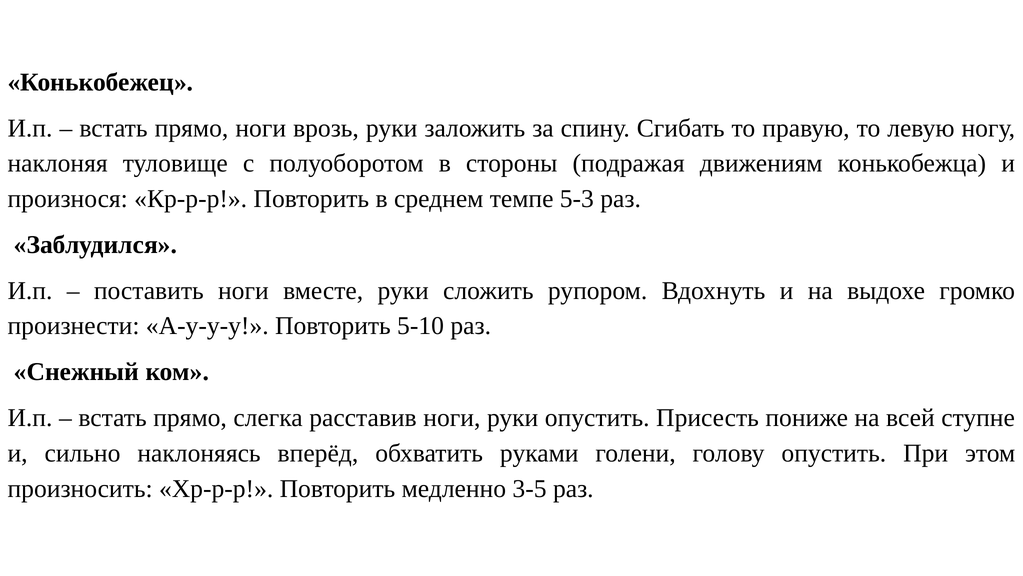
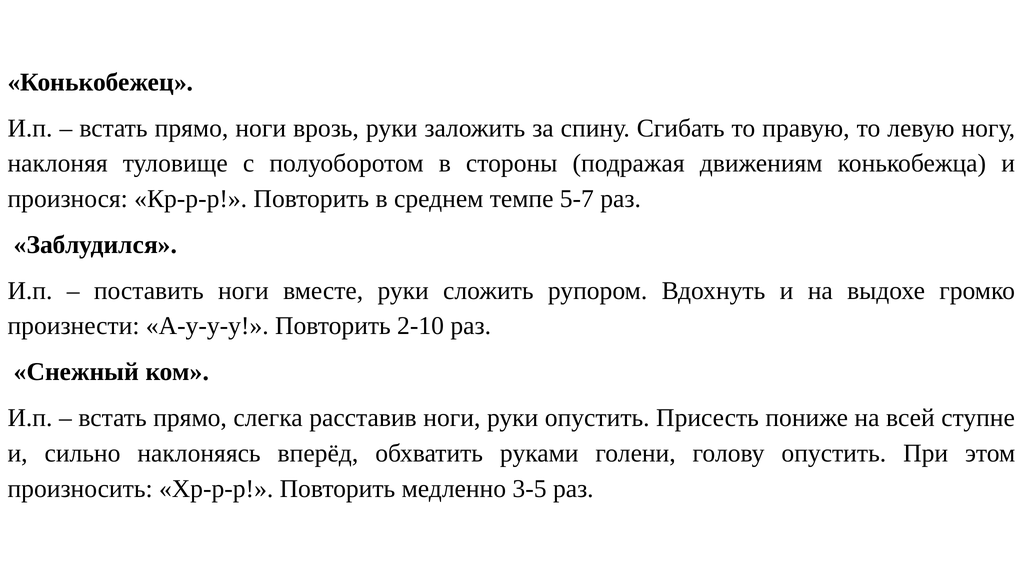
5-3: 5-3 -> 5-7 (577, 199)
5-10: 5-10 -> 2-10 (421, 326)
